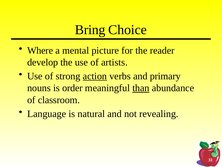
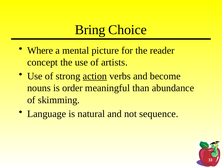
develop: develop -> concept (43, 62)
primary: primary -> become (165, 76)
than underline: present -> none (141, 88)
classroom: classroom -> skimming (59, 100)
revealing: revealing -> sequence (159, 113)
